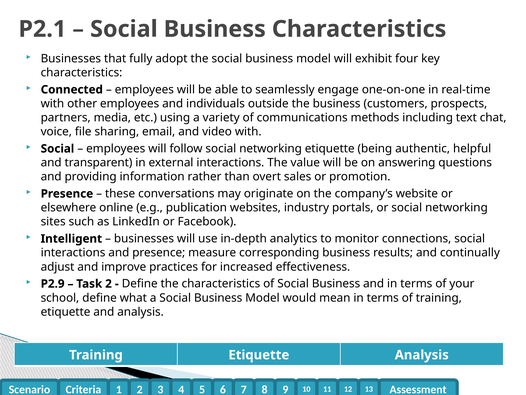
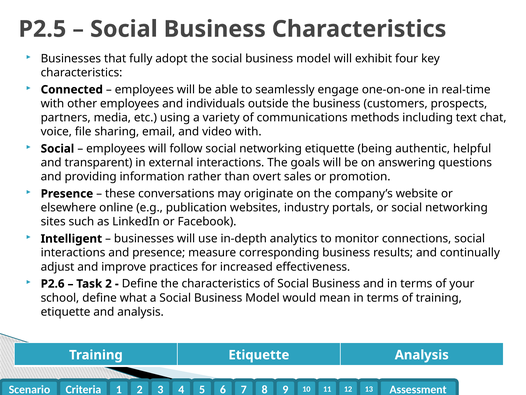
P2.1: P2.1 -> P2.5 (42, 29)
value: value -> goals (305, 163)
P2.9: P2.9 -> P2.6 (53, 283)
